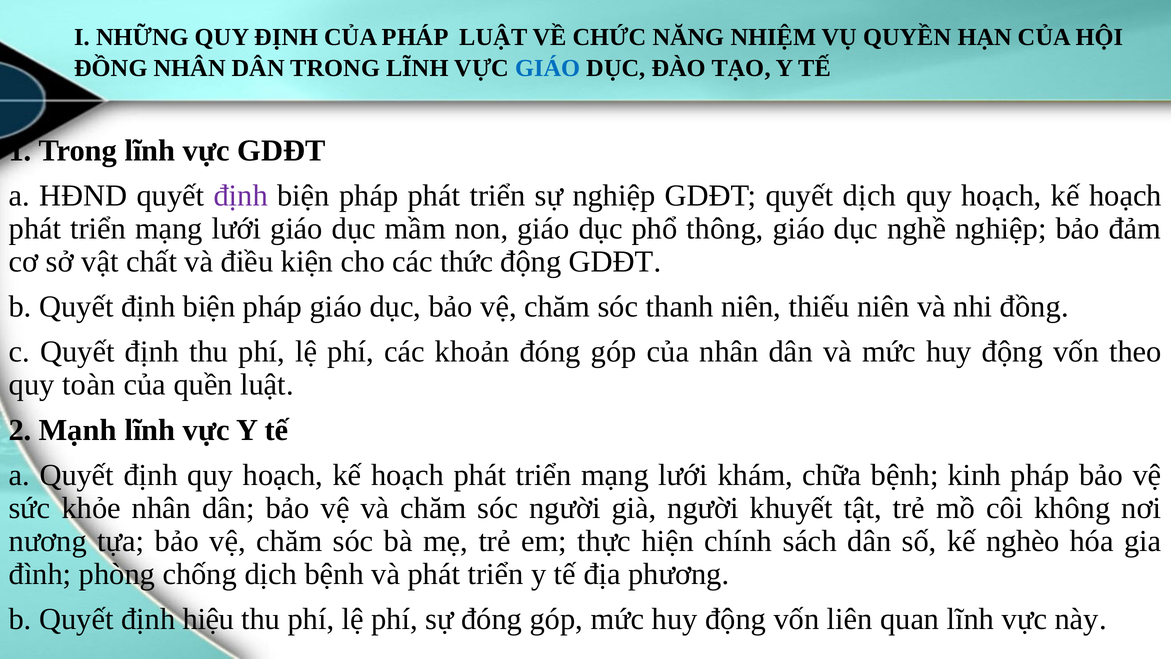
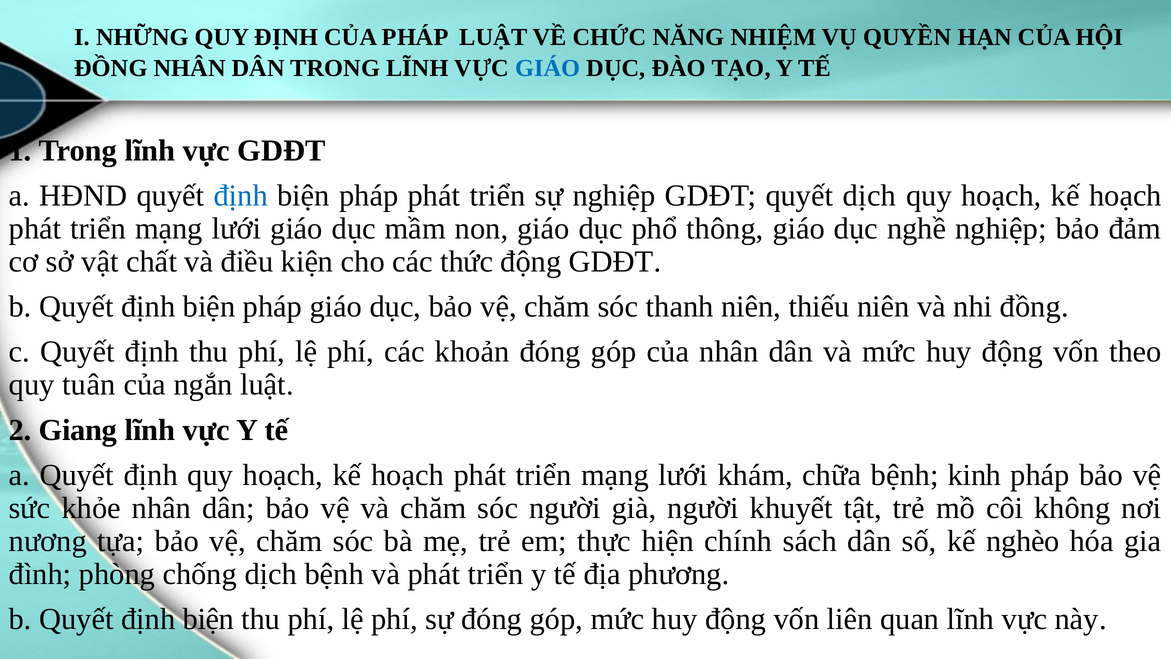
định colour: purple -> blue (241, 196)
toàn: toàn -> tuân (89, 385)
quền: quền -> ngắn (203, 385)
Mạnh: Mạnh -> Giang (78, 430)
hiệu: hiệu -> biện (208, 619)
